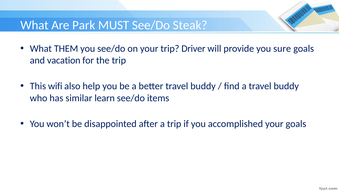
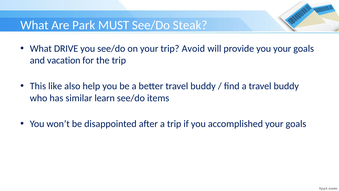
THEM: THEM -> DRIVE (66, 48)
Driver: Driver -> Avoid (193, 48)
you sure: sure -> your (282, 48)
wifi: wifi -> like (55, 86)
